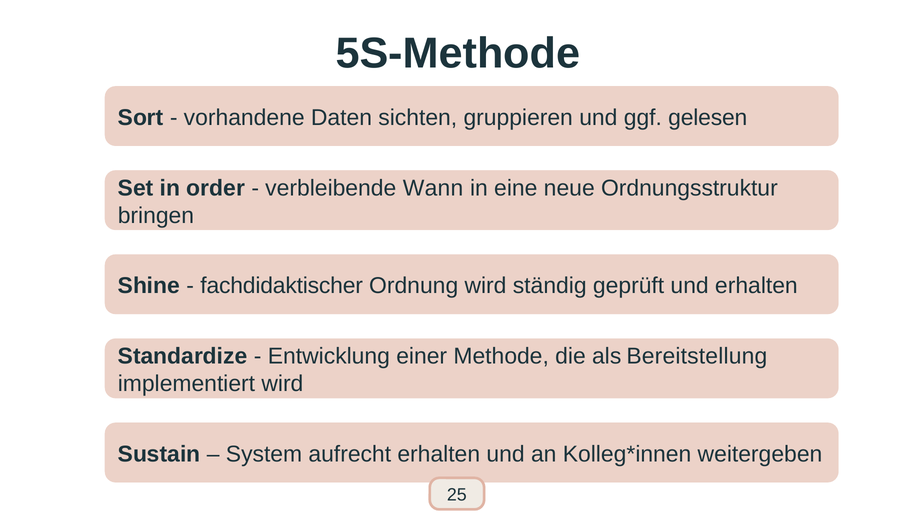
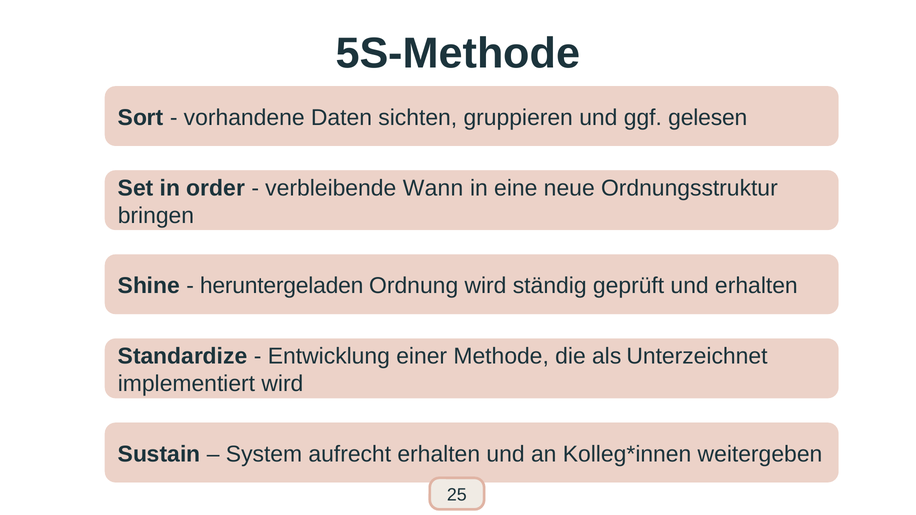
fachdidaktischer: fachdidaktischer -> heruntergeladen (282, 286)
Bereitstellung: Bereitstellung -> Unterzeichnet (697, 356)
